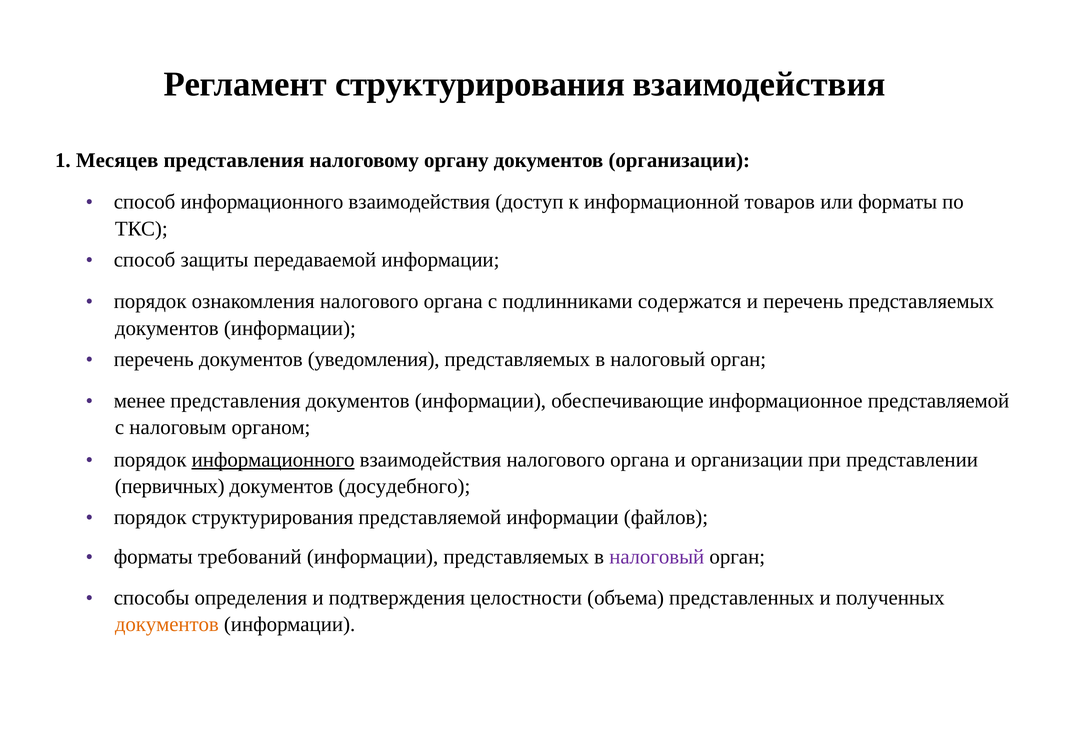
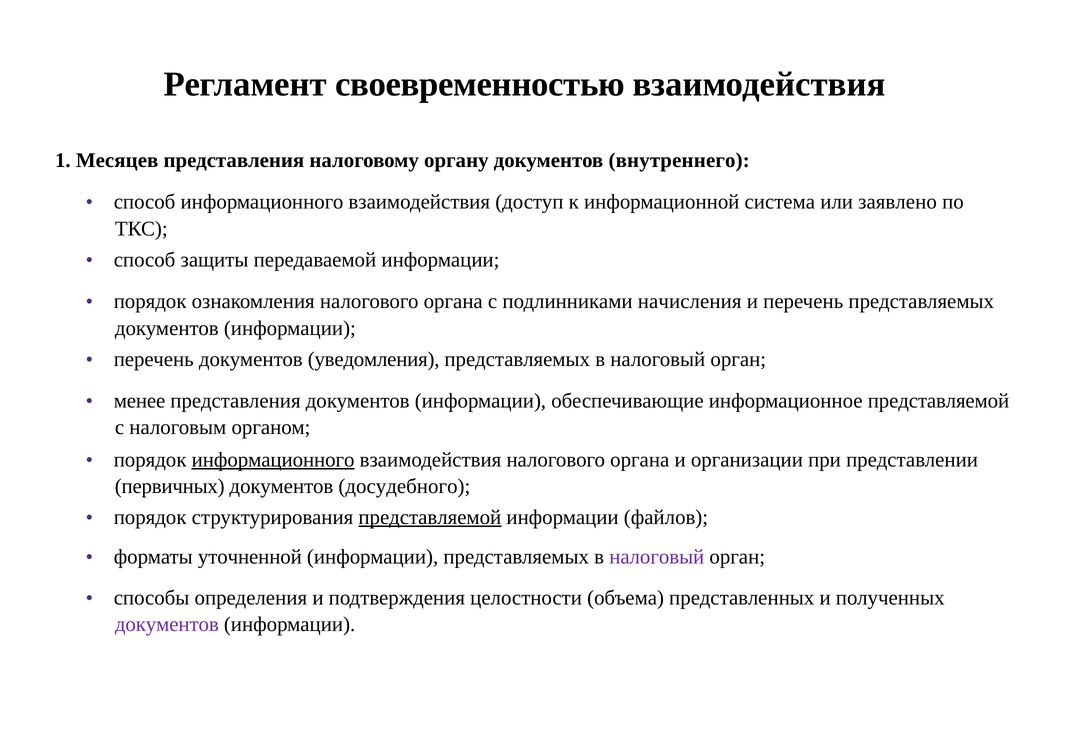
Регламент структурирования: структурирования -> своевременностью (480, 84)
документов организации: организации -> внутреннего (679, 160)
товаров: товаров -> система (780, 202)
или форматы: форматы -> заявлено (898, 202)
содержатся: содержатся -> начисления (690, 301)
представляемой underline: none -> present (430, 517)
требований: требований -> уточненной (250, 557)
документов colour: orange -> purple (167, 624)
